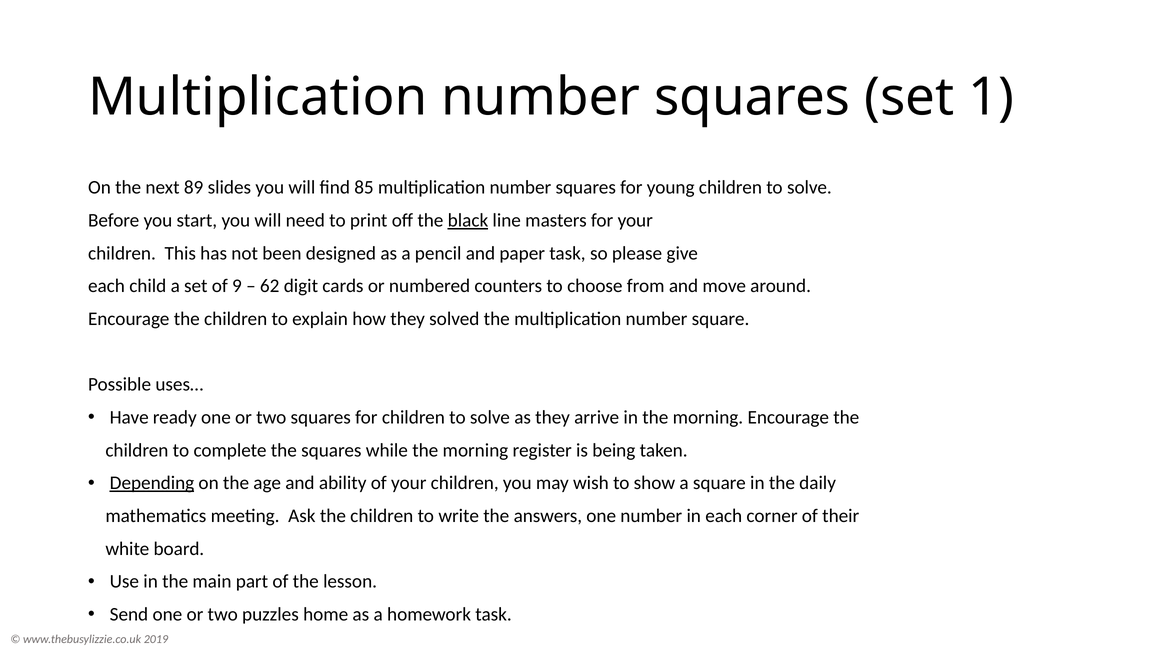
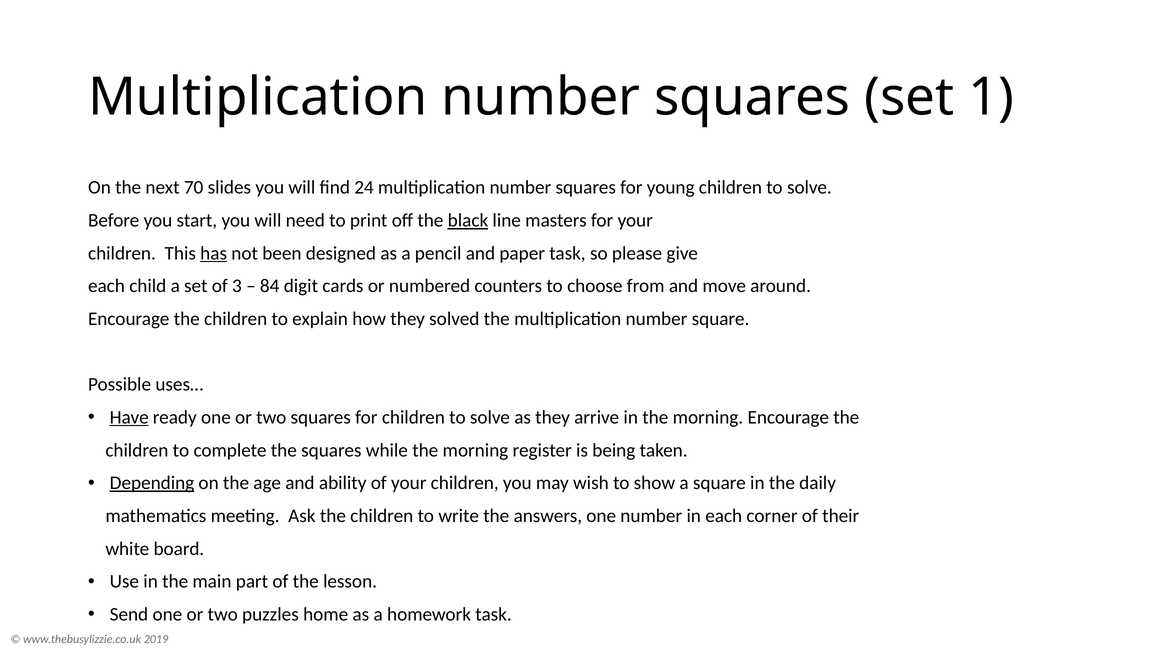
89: 89 -> 70 (194, 188)
85: 85 -> 24 (364, 188)
has underline: none -> present (214, 253)
9: 9 -> 3 (237, 286)
62: 62 -> 84 (270, 286)
Have underline: none -> present (129, 417)
